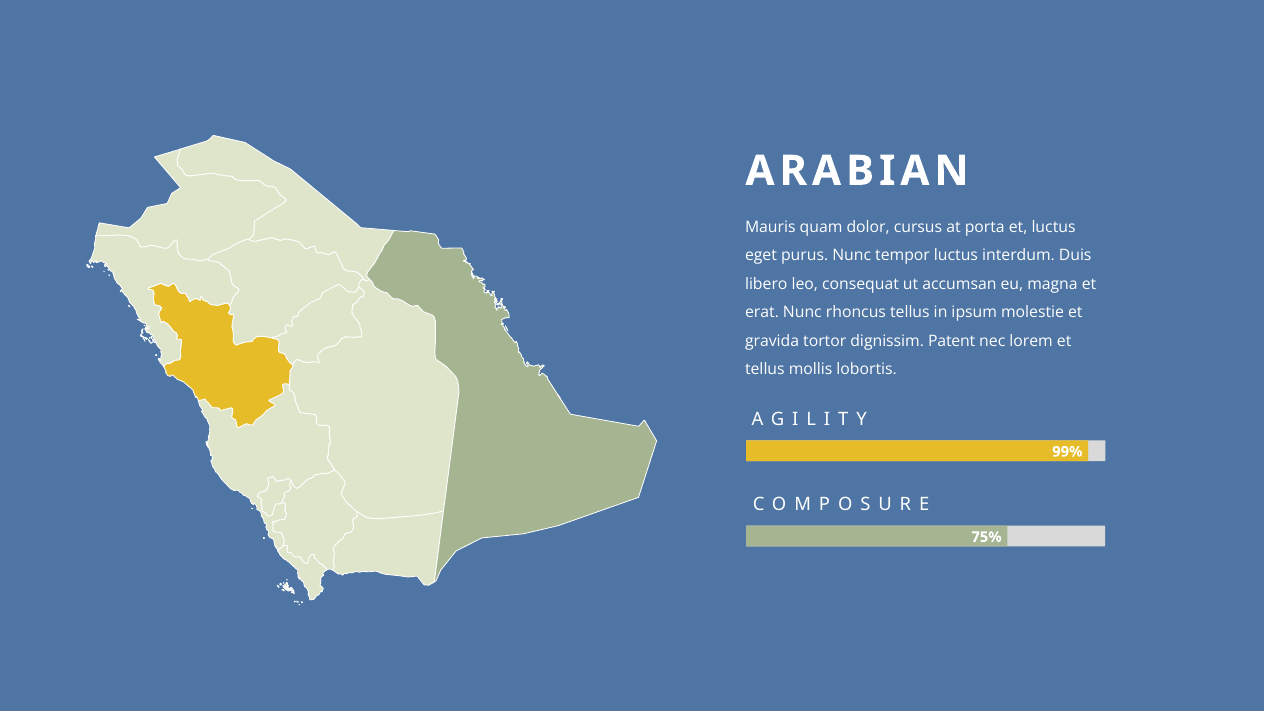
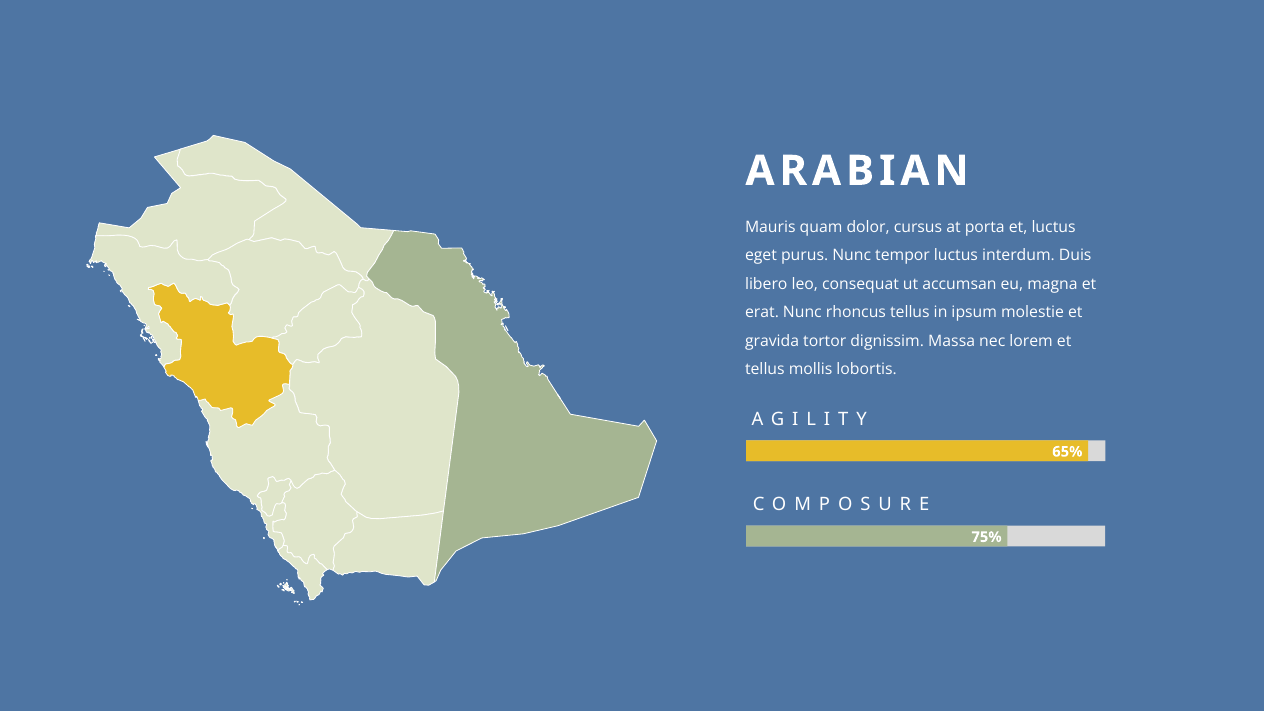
Patent: Patent -> Massa (952, 341)
99%: 99% -> 65% (1067, 452)
